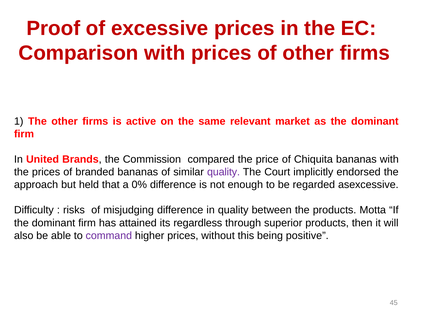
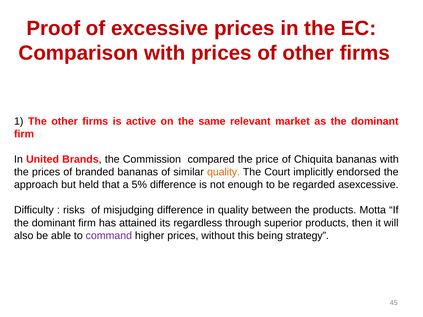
quality colour: purple -> orange (224, 172)
0%: 0% -> 5% (139, 185)
positive: positive -> strategy (307, 236)
